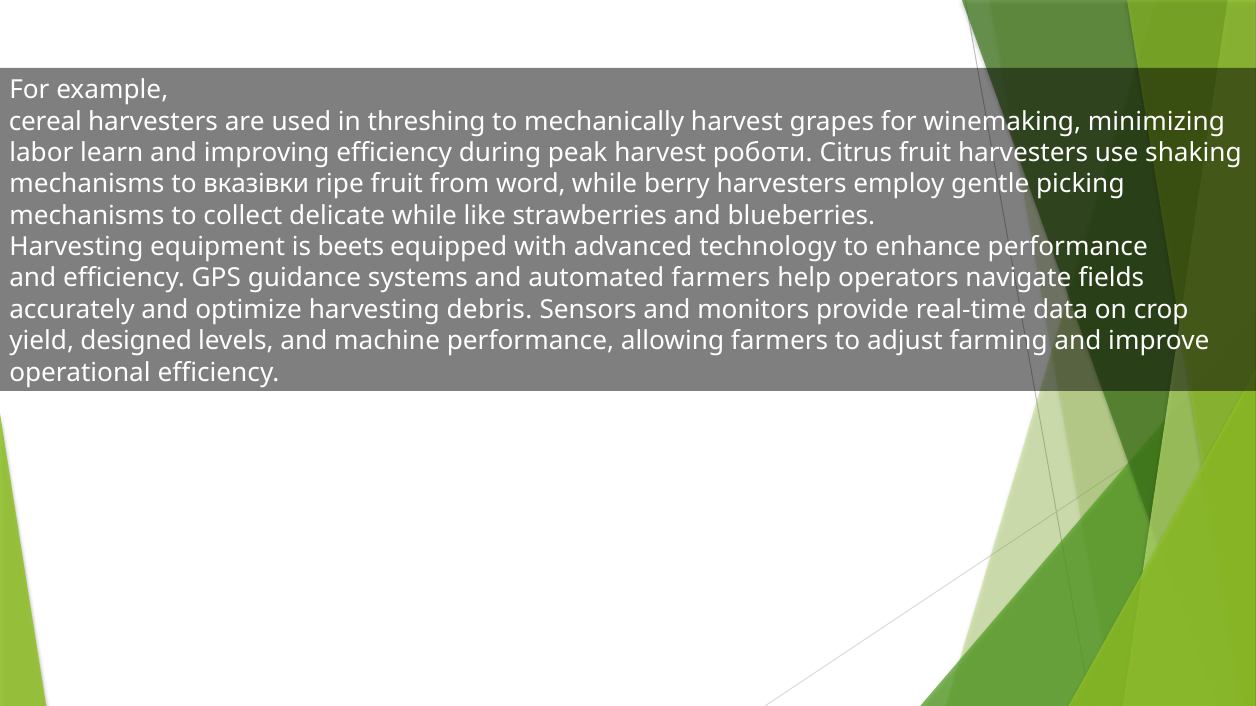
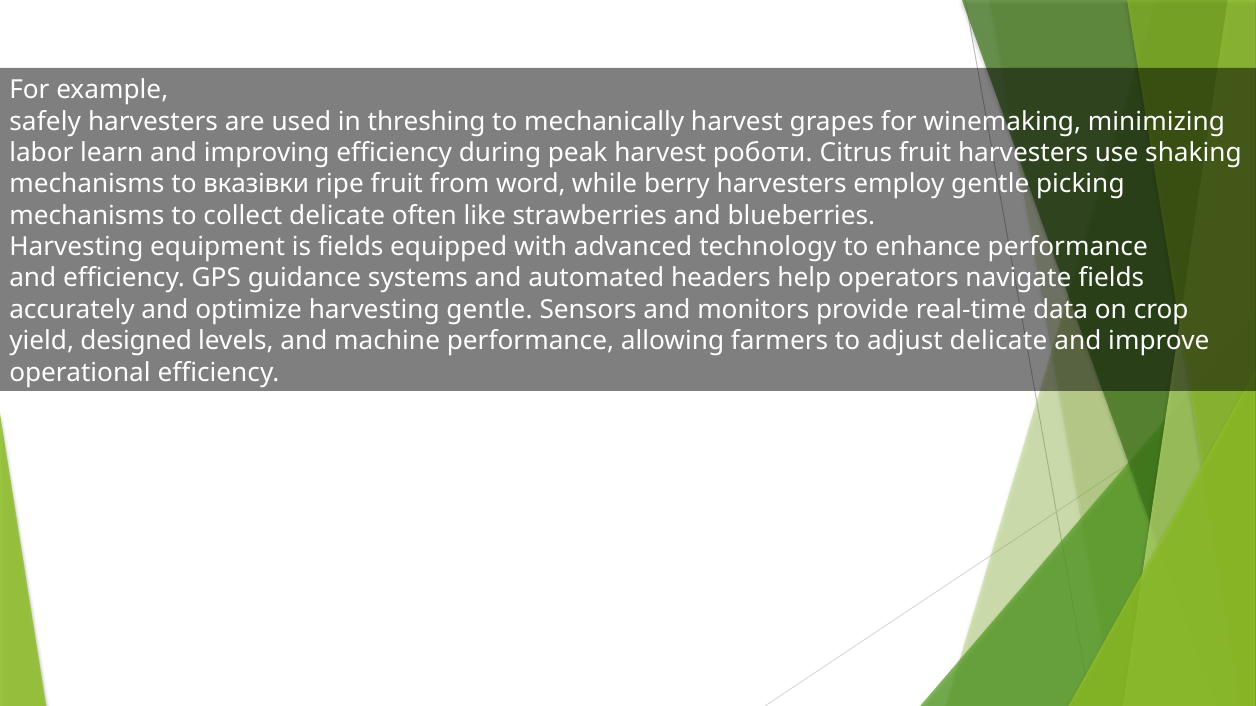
cereal: cereal -> safely (45, 121)
delicate while: while -> often (424, 216)
is beets: beets -> fields (351, 247)
automated farmers: farmers -> headers (721, 279)
harvesting debris: debris -> gentle (490, 310)
adjust farming: farming -> delicate (999, 341)
